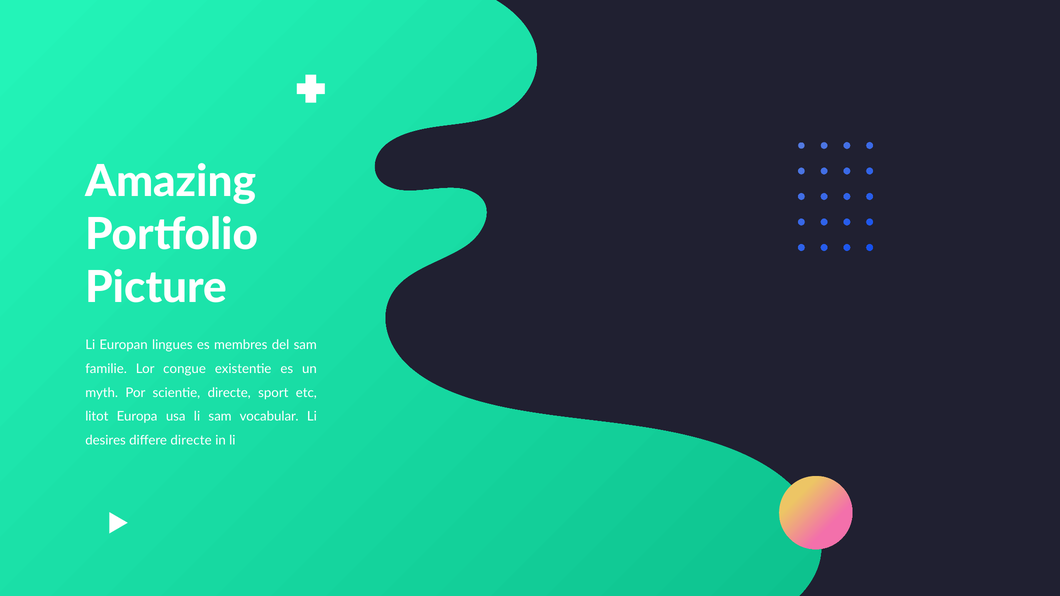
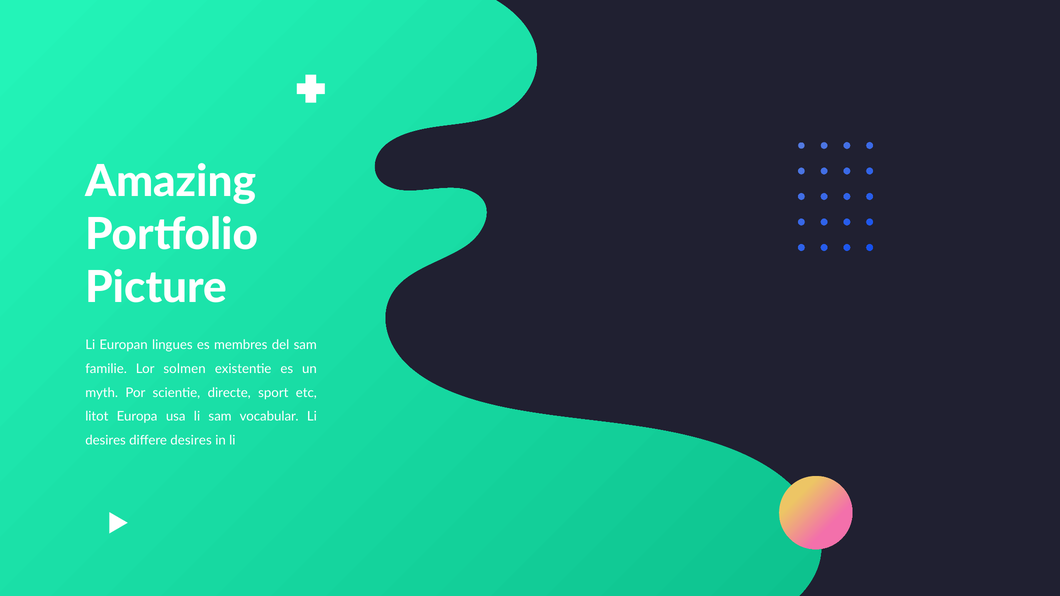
congue: congue -> solmen (185, 369)
differe directe: directe -> desires (191, 441)
